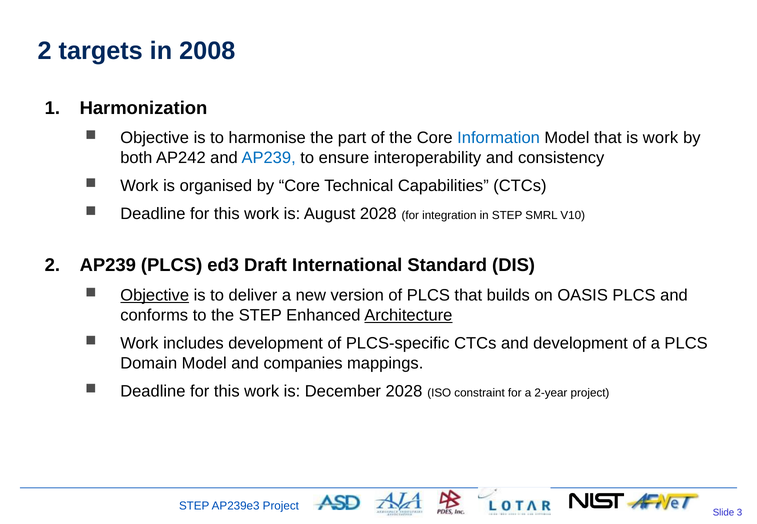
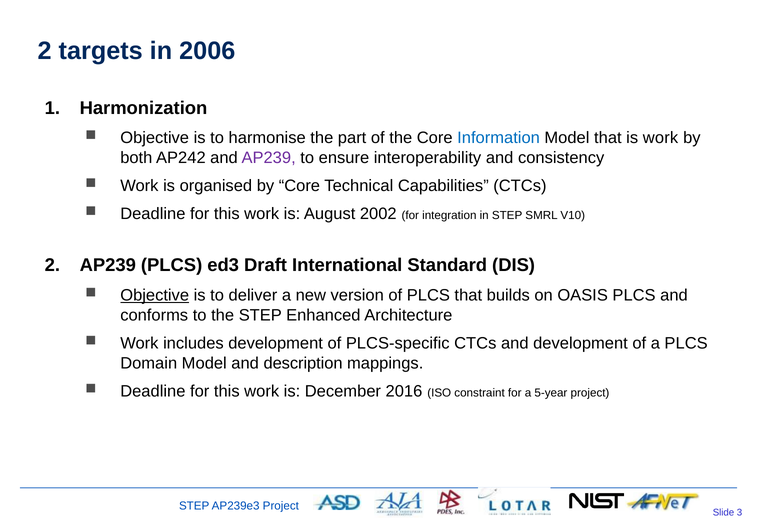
2008: 2008 -> 2006 (207, 51)
AP239 colour: blue -> purple (269, 158)
August 2028: 2028 -> 2002 (378, 214)
Architecture underline: present -> none (408, 315)
companies: companies -> description (303, 363)
December 2028: 2028 -> 2016 (404, 391)
2-year: 2-year -> 5-year (551, 393)
